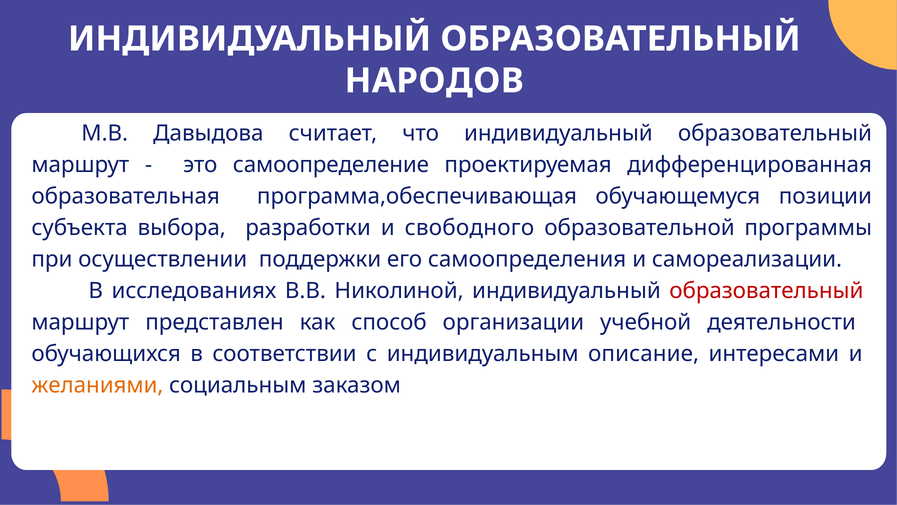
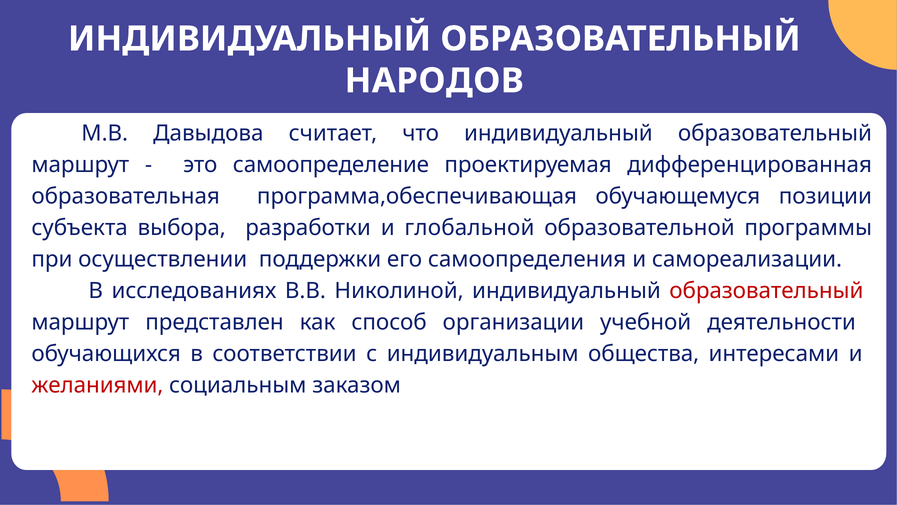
свободного: свободного -> глобальной (469, 228)
описание: описание -> общества (644, 354)
желаниями colour: orange -> red (97, 385)
